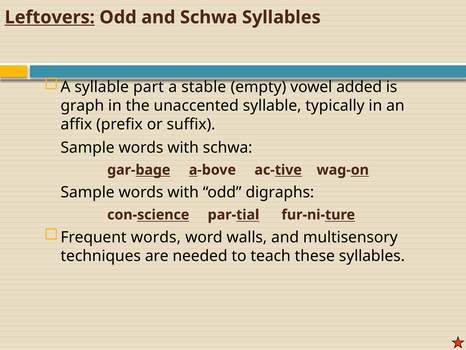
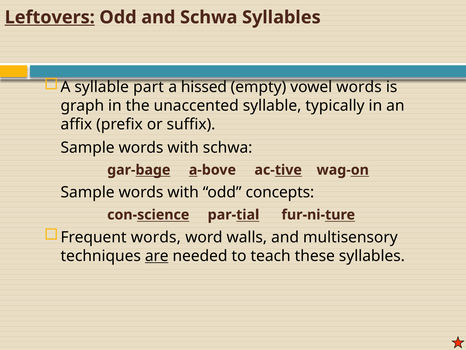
stable: stable -> hissed (204, 87)
vowel added: added -> words (359, 87)
digraphs: digraphs -> concepts (280, 192)
are underline: none -> present (157, 256)
